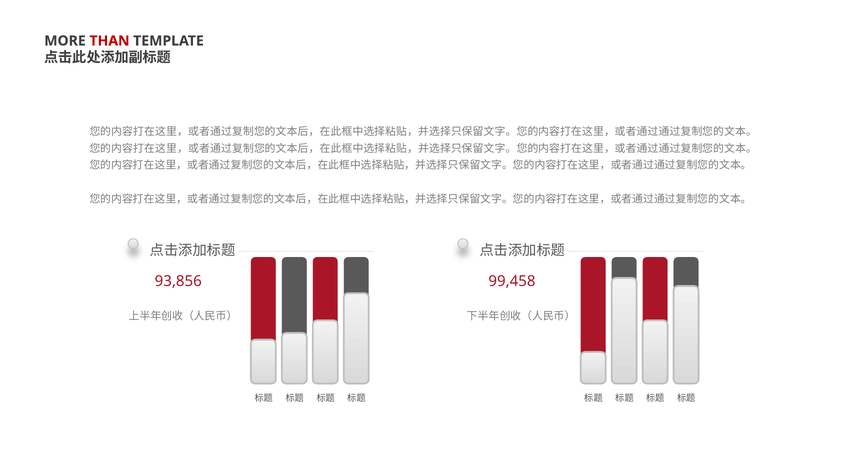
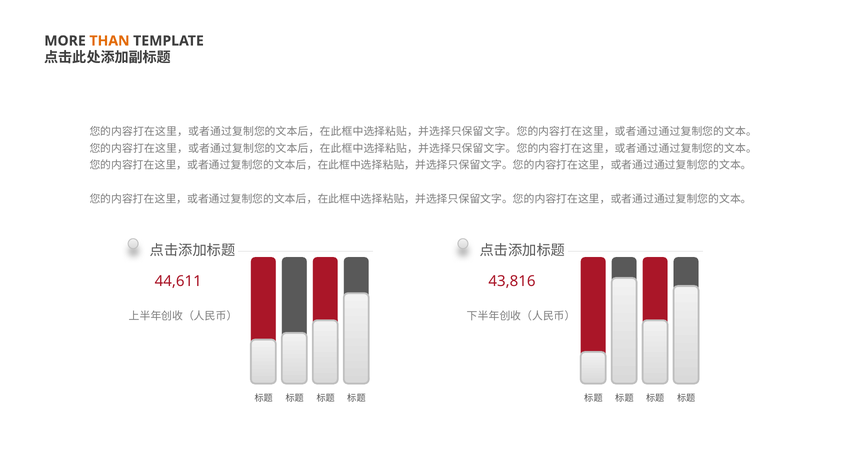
THAN colour: red -> orange (110, 41)
93,856: 93,856 -> 44,611 (178, 281)
99,458: 99,458 -> 43,816 (512, 281)
